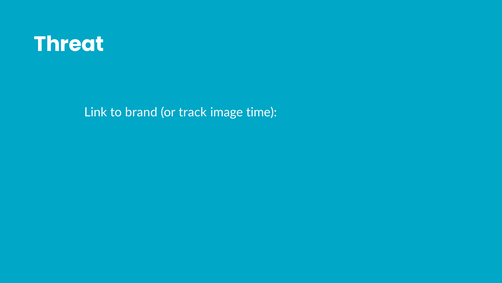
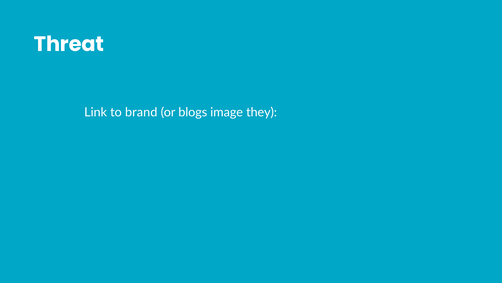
track: track -> blogs (193, 112)
time: time -> they (262, 112)
